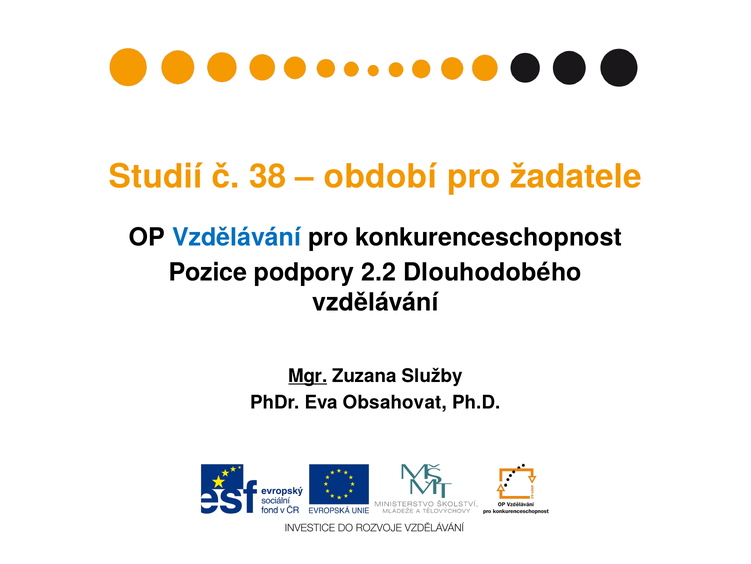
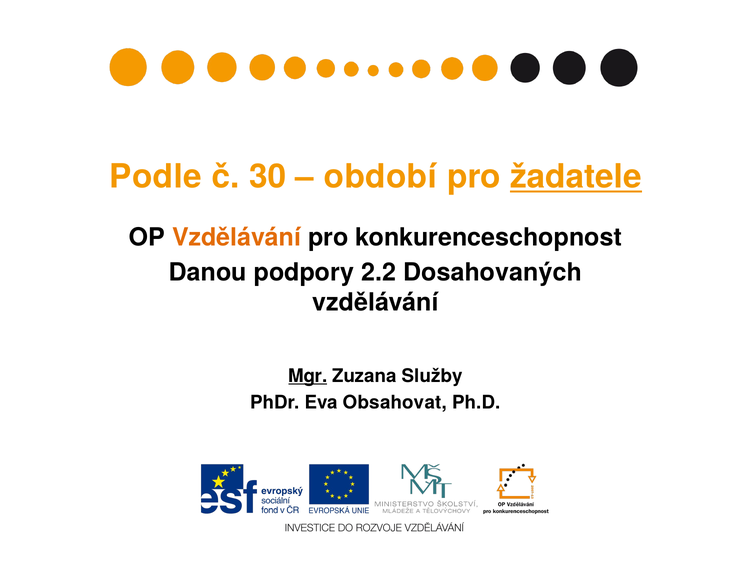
Studií: Studií -> Podle (156, 177)
38: 38 -> 30 (268, 177)
žadatele underline: none -> present (576, 177)
Vzdělávání colour: blue -> orange (237, 237)
Pozice: Pozice -> Danou (208, 272)
Dlouhodobého: Dlouhodobého -> Dosahovaných (493, 272)
